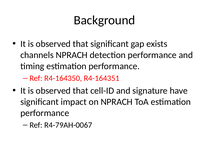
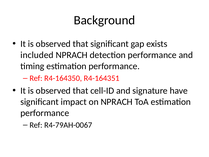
channels: channels -> included (37, 55)
